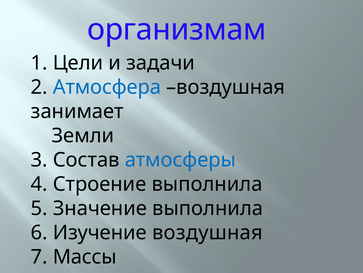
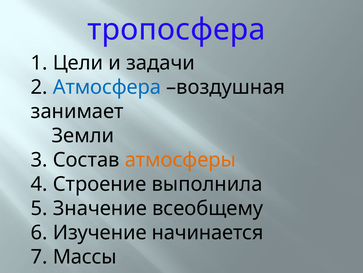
организмам: организмам -> тропосфера (176, 30)
атмосферы colour: blue -> orange (180, 160)
Значение выполнила: выполнила -> всеобщему (208, 208)
Изучение воздушная: воздушная -> начинается (208, 232)
